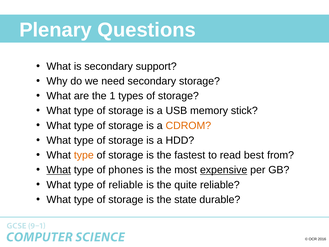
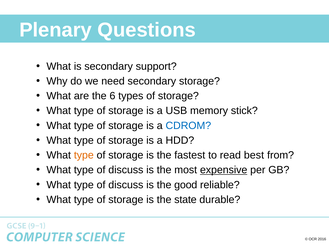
1: 1 -> 6 (112, 96)
CDROM colour: orange -> blue (188, 125)
What underline: present -> none (59, 170)
phones: phones -> discuss (126, 170)
reliable: reliable -> discuss (126, 185)
quite: quite -> good (186, 185)
